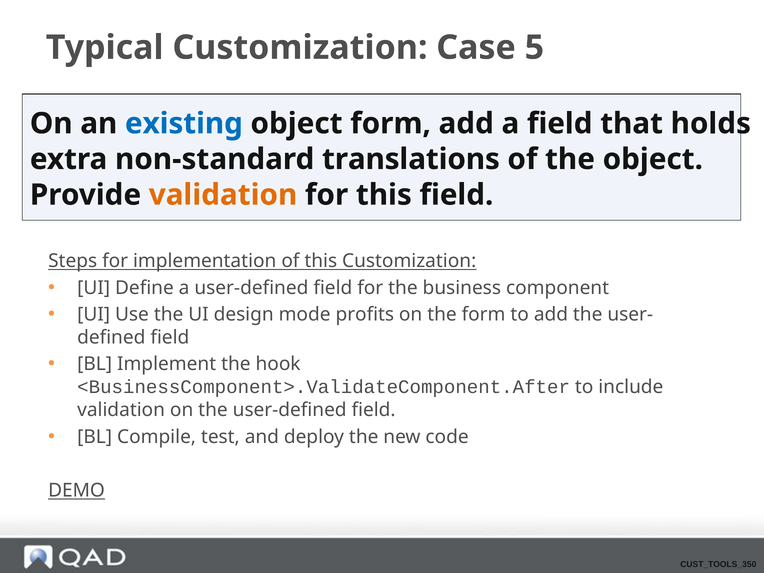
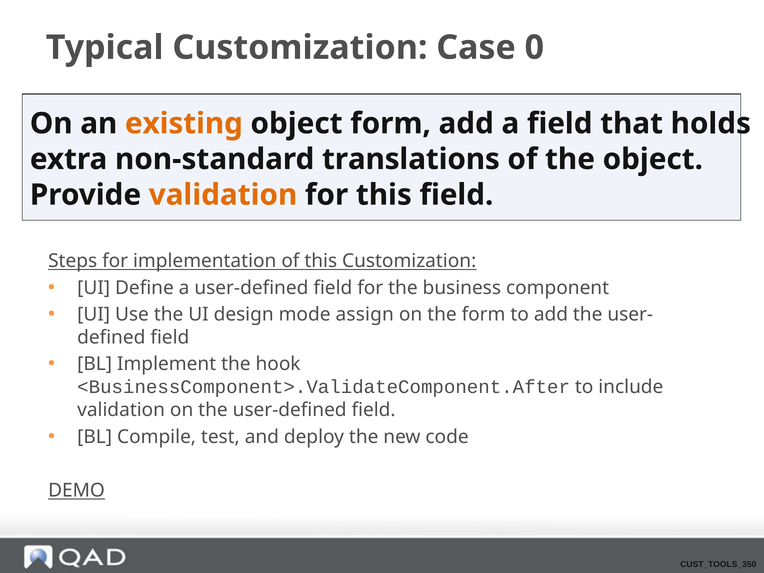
5: 5 -> 0 (534, 48)
existing colour: blue -> orange (184, 124)
profits: profits -> assign (365, 314)
